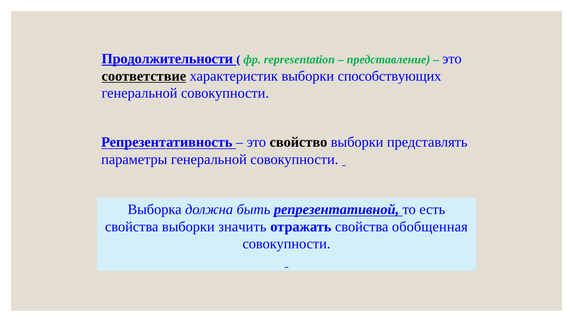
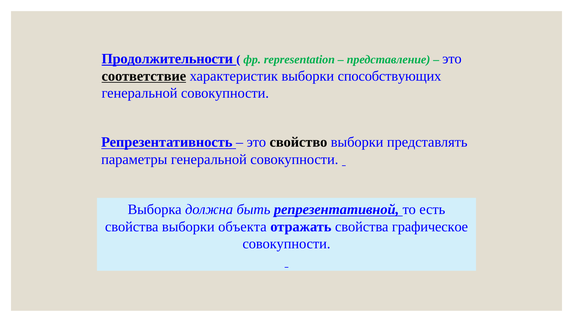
значить: значить -> объекта (242, 227)
обобщенная: обобщенная -> графическое (430, 227)
